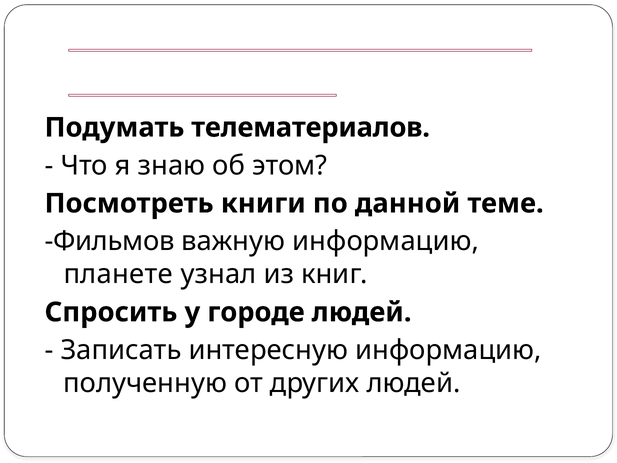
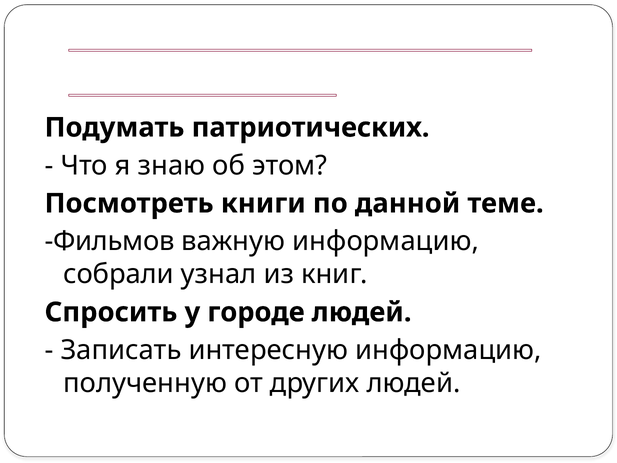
телематериалов: телематериалов -> патриотических (311, 127)
планете: планете -> собрали (118, 274)
